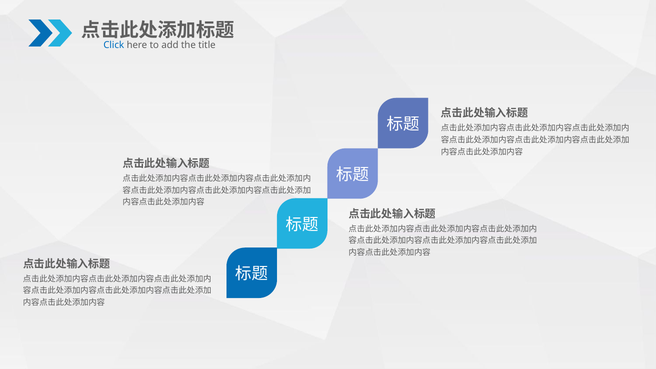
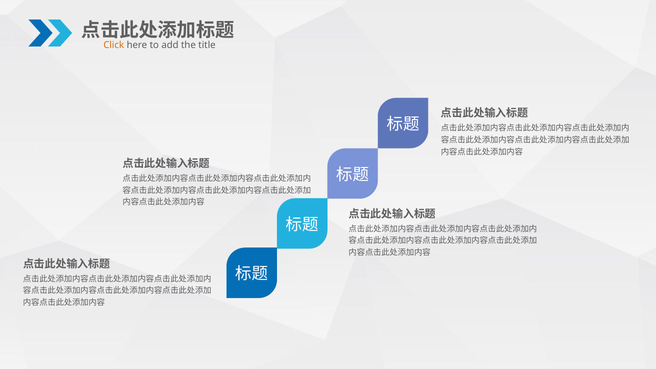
Click colour: blue -> orange (114, 45)
